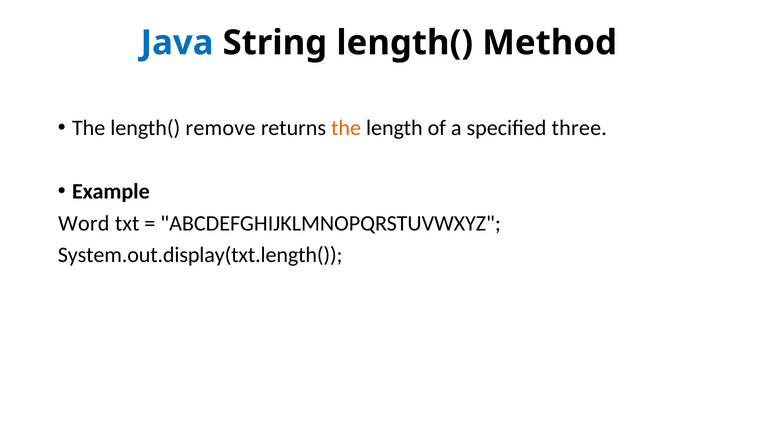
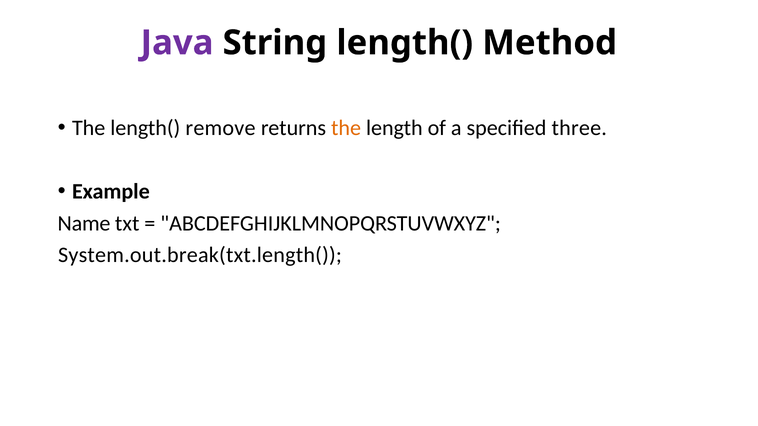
Java colour: blue -> purple (177, 43)
Word: Word -> Name (84, 224)
System.out.display(txt.length(: System.out.display(txt.length( -> System.out.break(txt.length( (200, 255)
